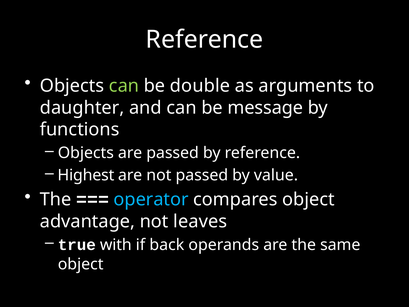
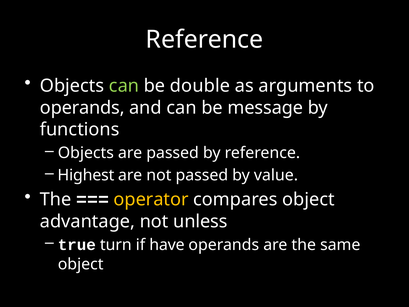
daughter: daughter -> operands (82, 108)
operator colour: light blue -> yellow (151, 199)
leaves: leaves -> unless (200, 221)
with: with -> turn (116, 245)
back: back -> have (167, 245)
